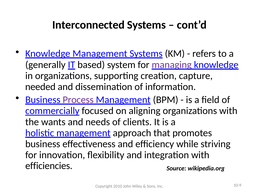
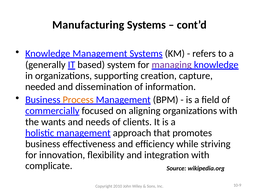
Interconnected: Interconnected -> Manufacturing (88, 25)
Process colour: purple -> orange (78, 99)
efficiencies: efficiencies -> complicate (49, 165)
